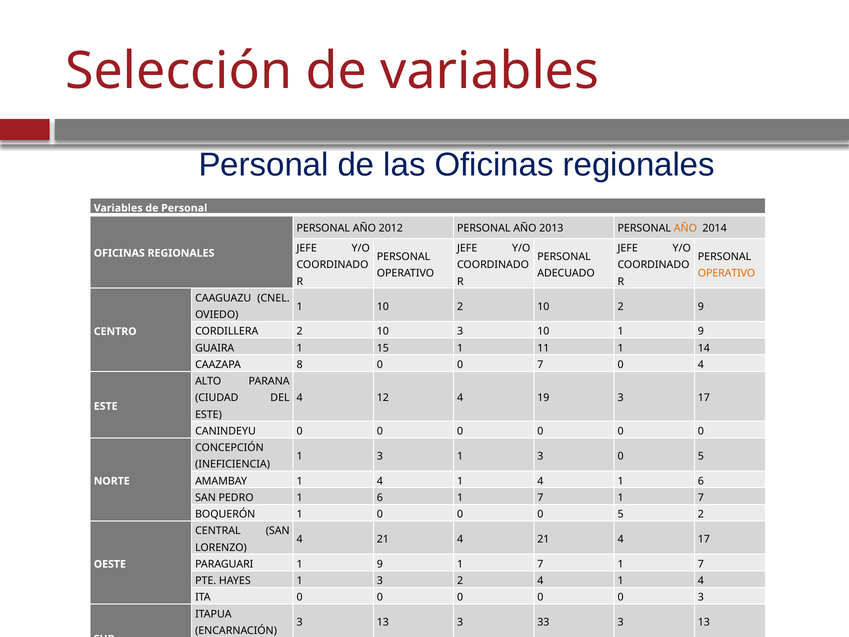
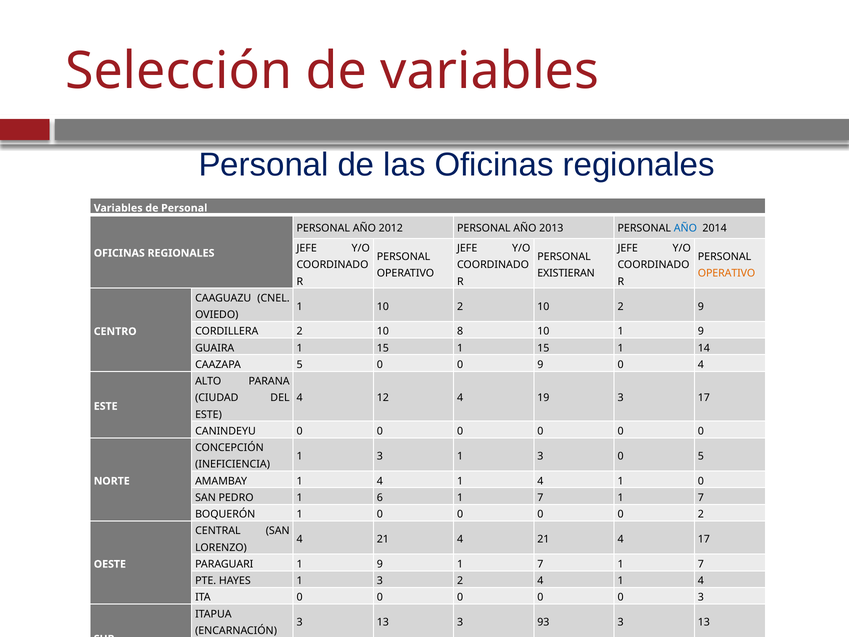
AÑO colour: orange -> blue (685, 228)
ADECUADO: ADECUADO -> EXISTIERAN (566, 273)
10 3: 3 -> 8 (460, 331)
15 1 11: 11 -> 15 (543, 348)
CAAZAPA 8: 8 -> 5 (300, 365)
0 0 7: 7 -> 9 (540, 365)
4 1 6: 6 -> 0 (701, 481)
5: 5 -> 0 (621, 514)
33: 33 -> 93 (543, 622)
